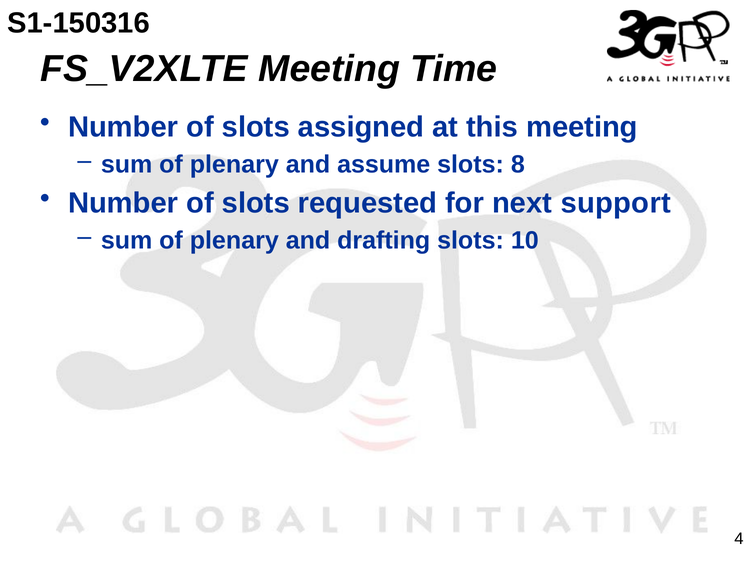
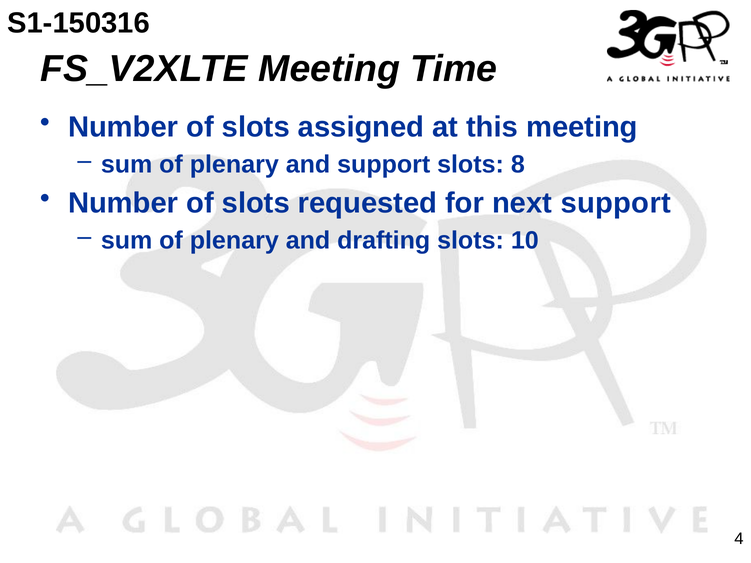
and assume: assume -> support (384, 165)
